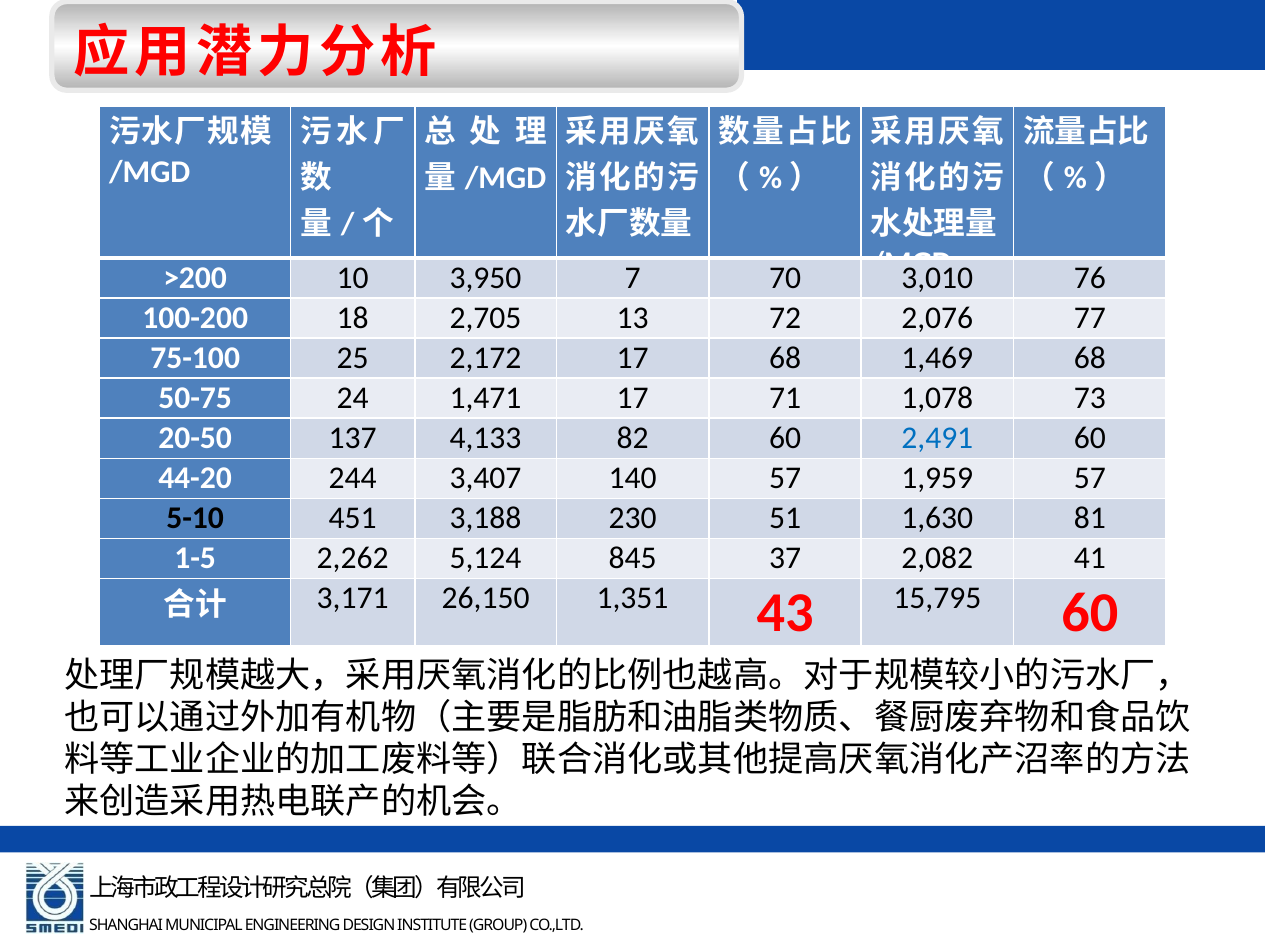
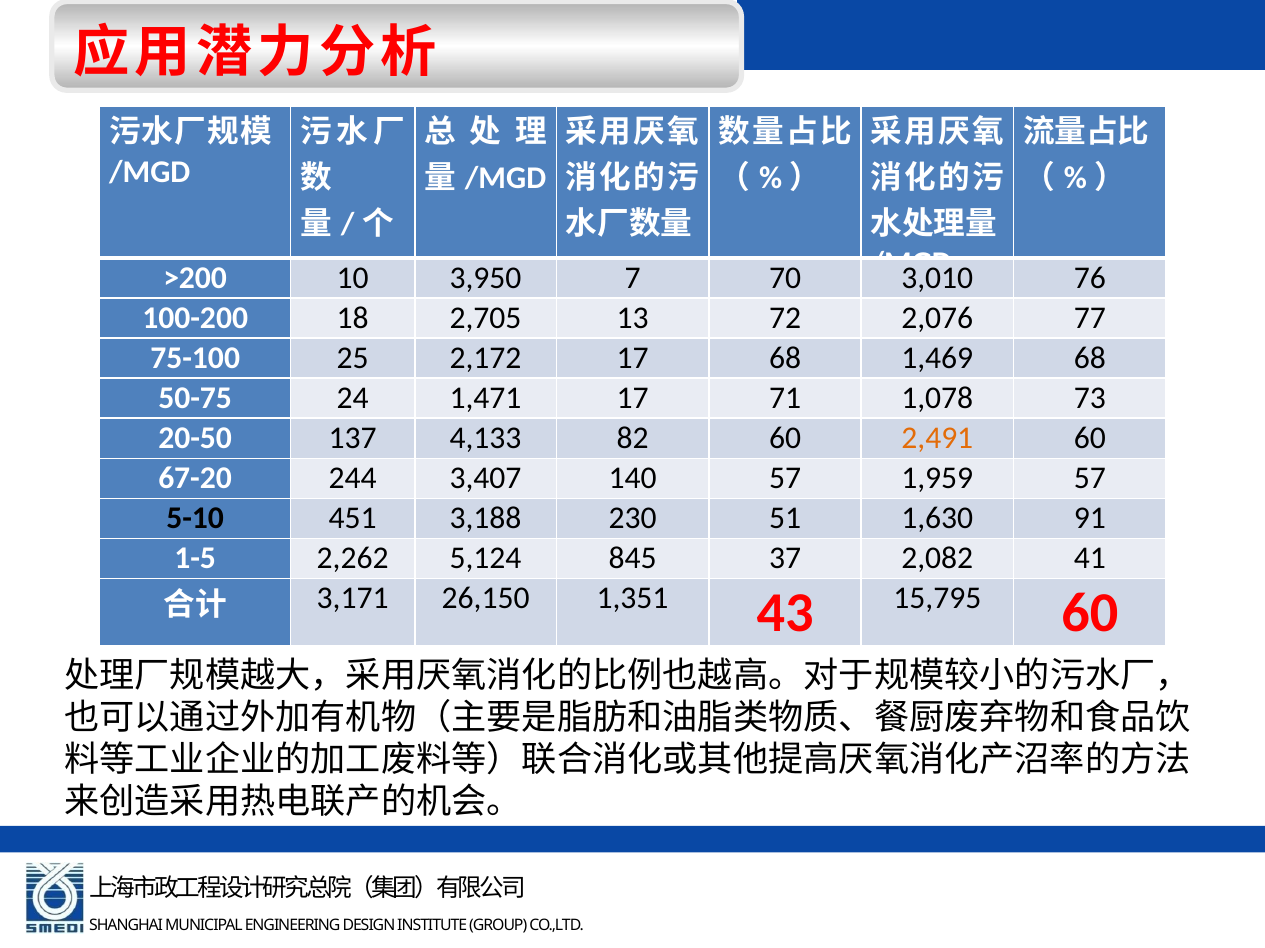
2,491 colour: blue -> orange (937, 438)
44-20: 44-20 -> 67-20 (195, 478)
81: 81 -> 91 (1090, 518)
